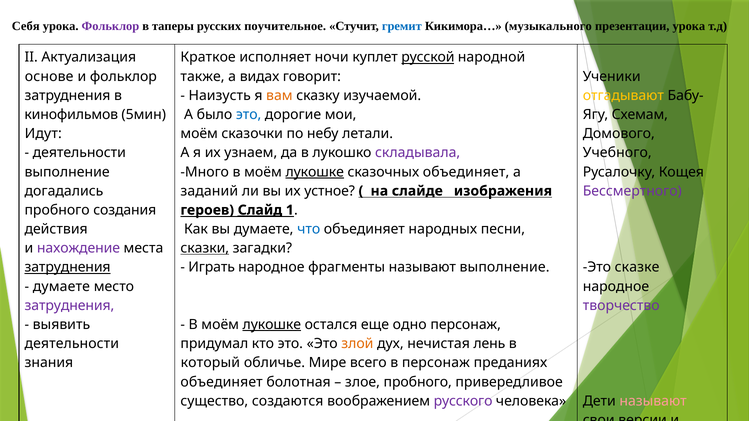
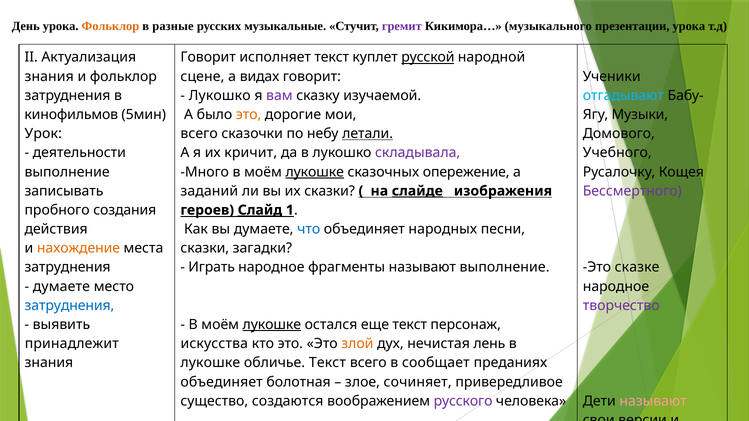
Себя: Себя -> День (26, 26)
Фольклор colour: purple -> orange (110, 26)
таперы: таперы -> разные (173, 26)
поучительное: поучительное -> музыкальные (285, 26)
гремит colour: blue -> purple (402, 26)
Краткое: Краткое -> Говорит (208, 57)
исполняет ночи: ночи -> текст (332, 57)
основе: основе -> знания (49, 76)
также: также -> сцене (202, 76)
Наизусть: Наизусть -> Лукошко (220, 96)
вам colour: orange -> purple (279, 96)
отгадывают colour: yellow -> light blue (623, 96)
это colour: blue -> orange (249, 115)
Схемам: Схемам -> Музыки (640, 115)
Идут: Идут -> Урок (43, 134)
моём: моём -> всего (199, 134)
летали underline: none -> present (368, 134)
узнаем: узнаем -> кричит (251, 153)
сказочных объединяет: объединяет -> опережение (466, 172)
догадались: догадались -> записывать (64, 191)
их устное: устное -> сказки (330, 191)
слайде underline: none -> present (417, 191)
нахождение colour: purple -> orange (79, 248)
сказки underline: present -> none (205, 248)
затруднения underline: present -> none (68, 268)
затруднения colour: purple -> blue (69, 306)
еще одно: одно -> текст (410, 325)
деятельности: деятельности -> принадлежит (72, 344)
придумал: придумал -> искусства (214, 344)
который: который -> лукошке (210, 363)
обличье Мире: Мире -> Текст (327, 363)
в персонаж: персонаж -> сообщает (436, 363)
злое пробного: пробного -> сочиняет (418, 382)
